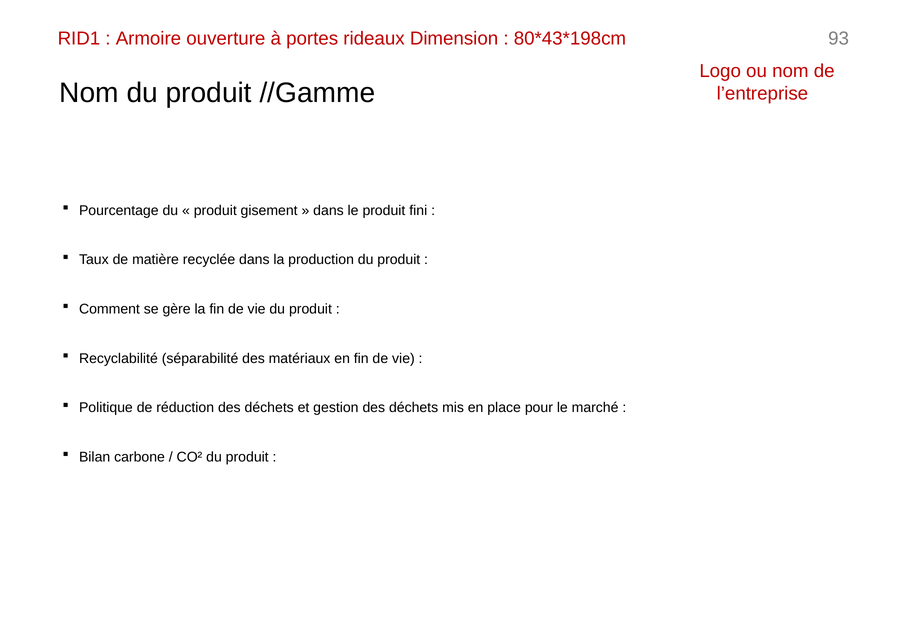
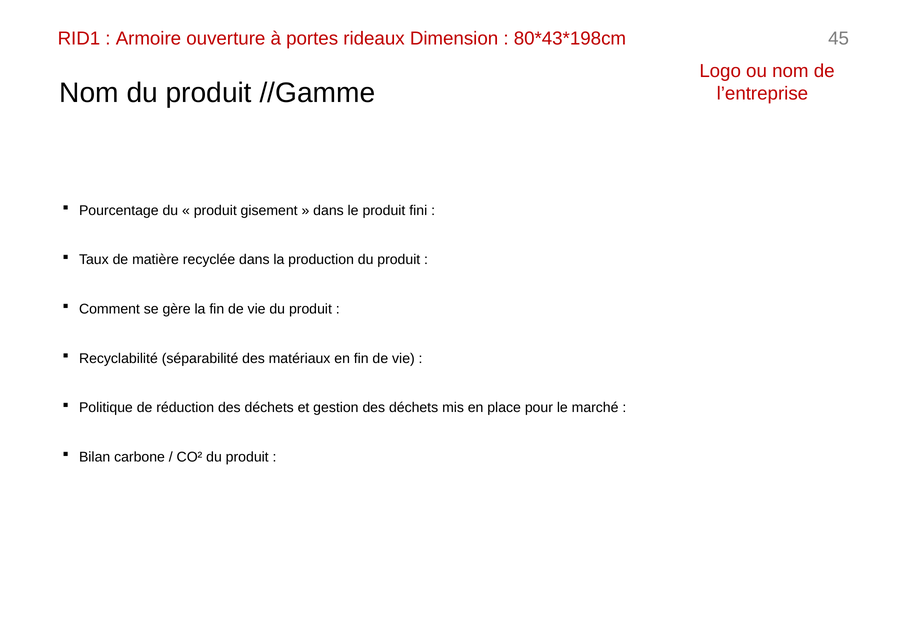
93: 93 -> 45 (839, 39)
